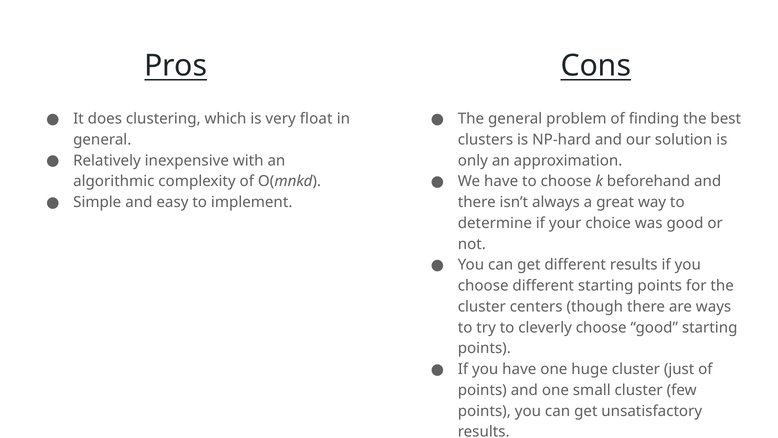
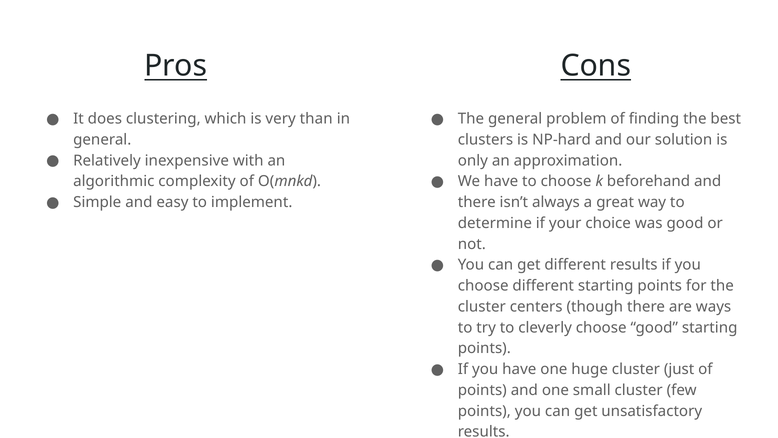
float: float -> than (316, 119)
